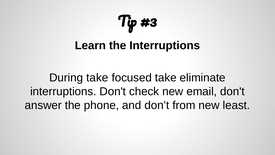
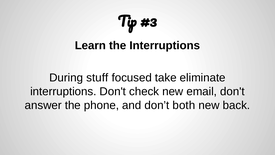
During take: take -> stuff (97, 78)
from: from -> both (184, 105)
least: least -> back (236, 105)
